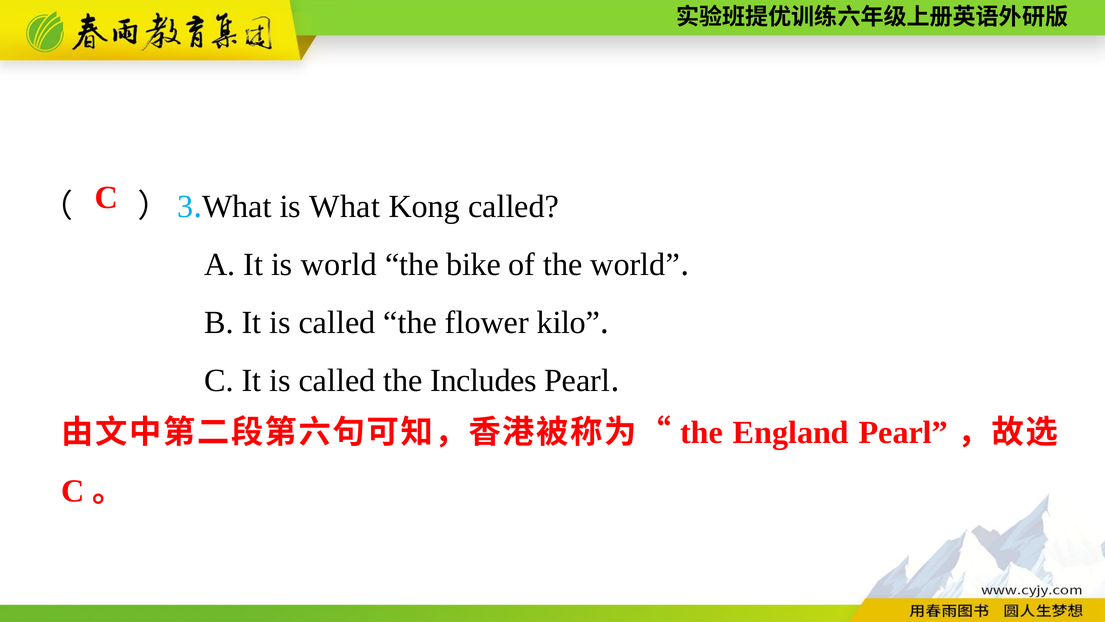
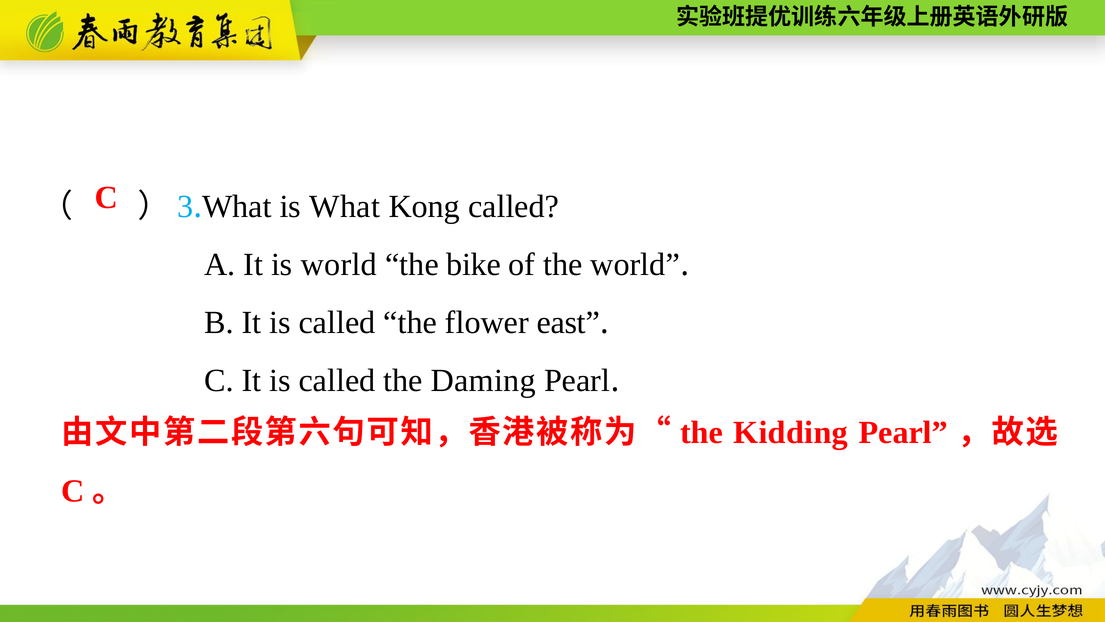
kilo: kilo -> east (568, 322)
Includes: Includes -> Daming (483, 381)
England: England -> Kidding (791, 433)
